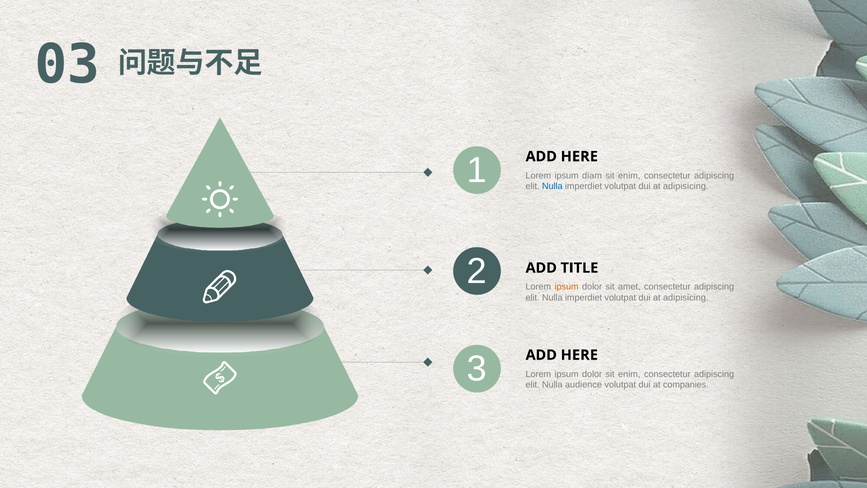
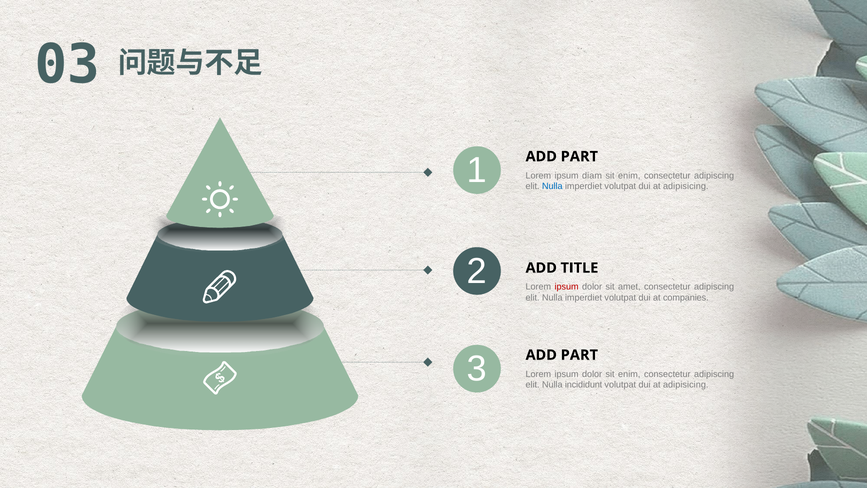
HERE: HERE -> PART (579, 156)
ipsum colour: orange -> red (567, 287)
adipisicing: adipisicing -> companies (686, 298)
HERE: HERE -> PART (579, 355)
audience: audience -> incididunt (584, 385)
companies: companies -> adipisicing (686, 385)
